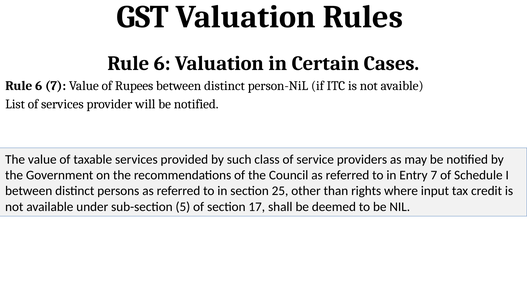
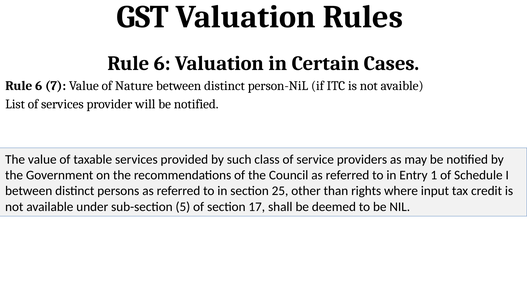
Rupees: Rupees -> Nature (134, 86)
Entry 7: 7 -> 1 (434, 175)
